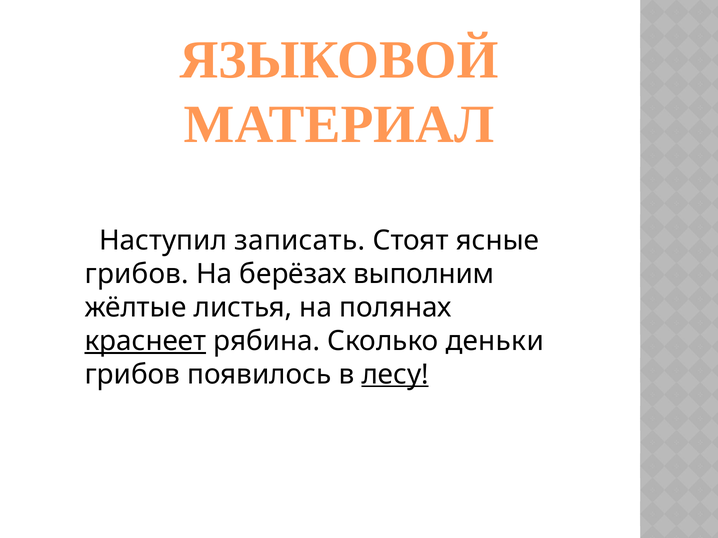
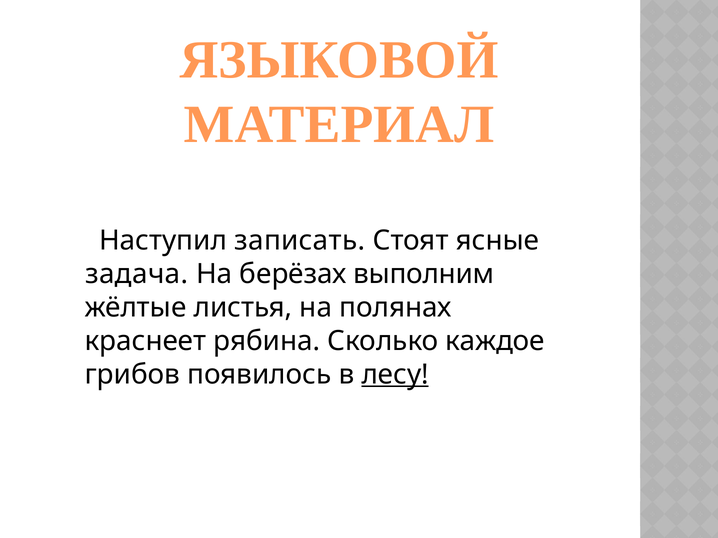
грибов: грибов -> задача (137, 274)
краснеет underline: present -> none (145, 341)
деньки: деньки -> каждое (495, 341)
